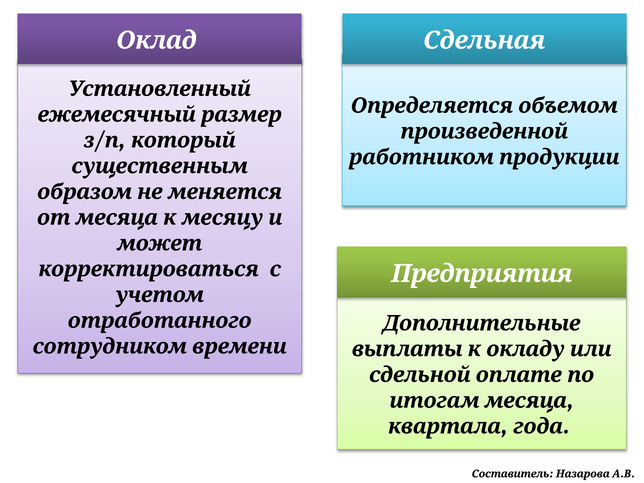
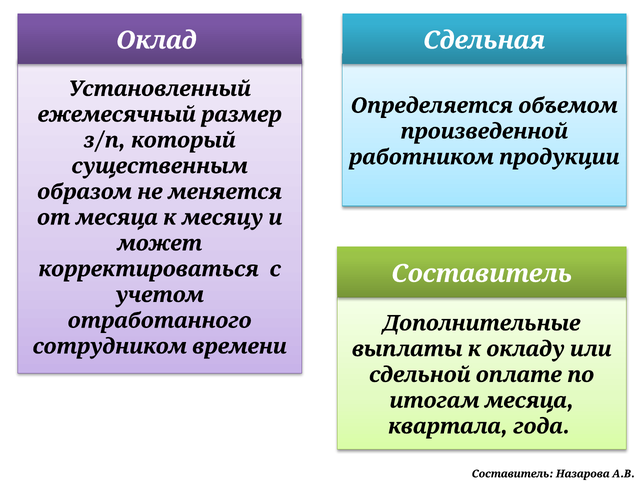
Предприятия: Предприятия -> Составитель (482, 274)
